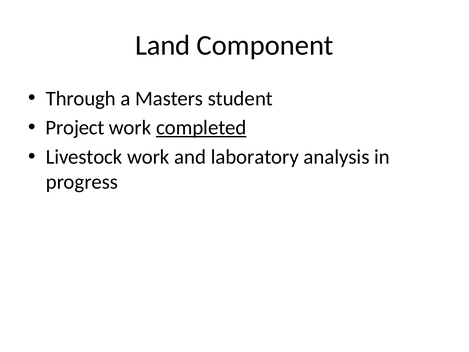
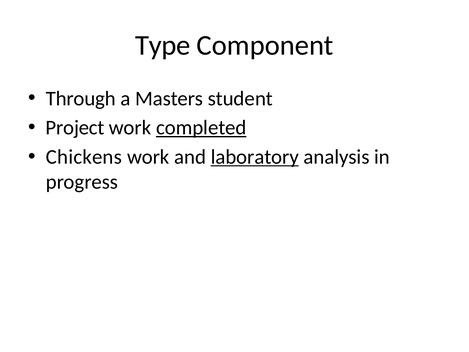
Land: Land -> Type (163, 45)
Livestock: Livestock -> Chickens (84, 157)
laboratory underline: none -> present (255, 157)
